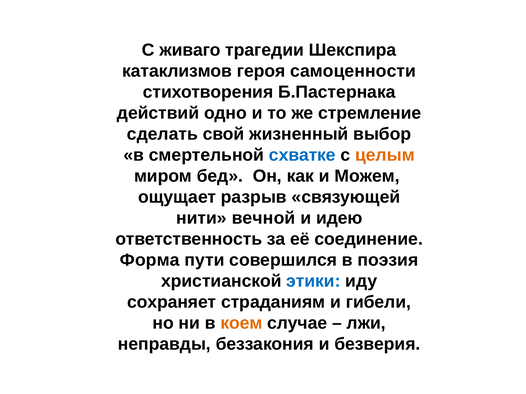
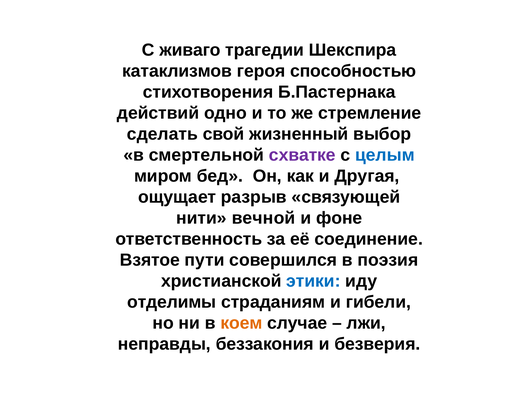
самоценности: самоценности -> способностью (353, 71)
схватке colour: blue -> purple (302, 155)
целым colour: orange -> blue (385, 155)
Можем: Можем -> Другая (367, 176)
идею: идею -> фоне (339, 218)
Форма: Форма -> Взятое (150, 260)
сохраняет: сохраняет -> отделимы (172, 303)
